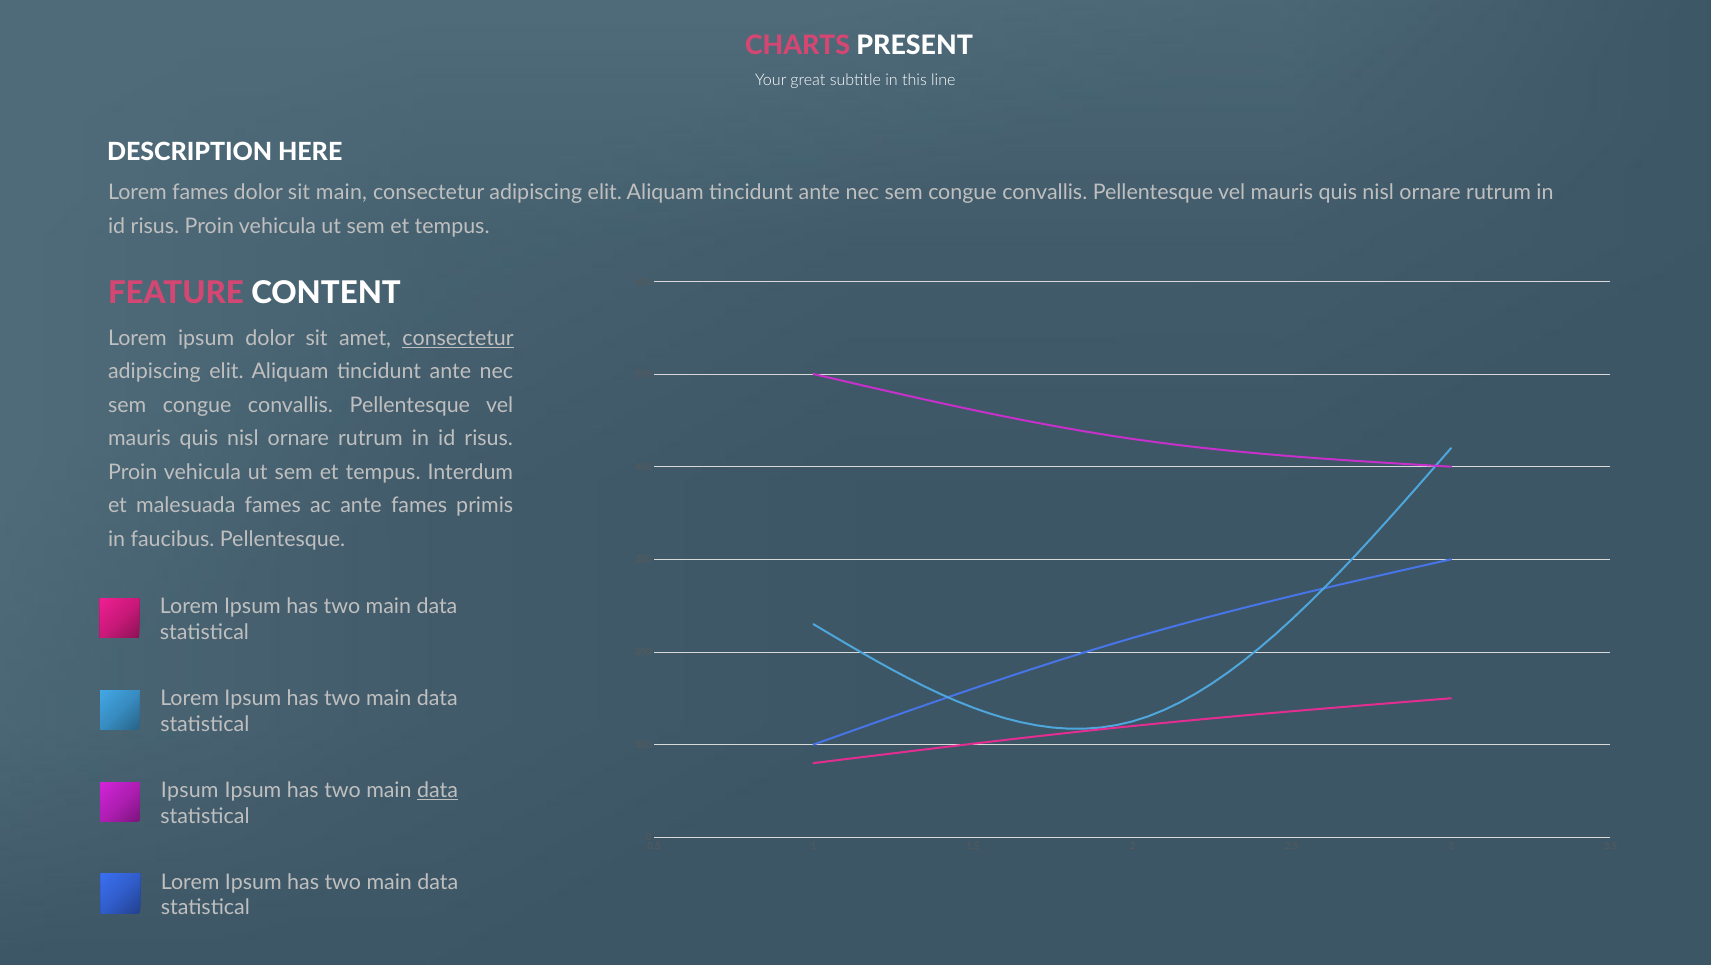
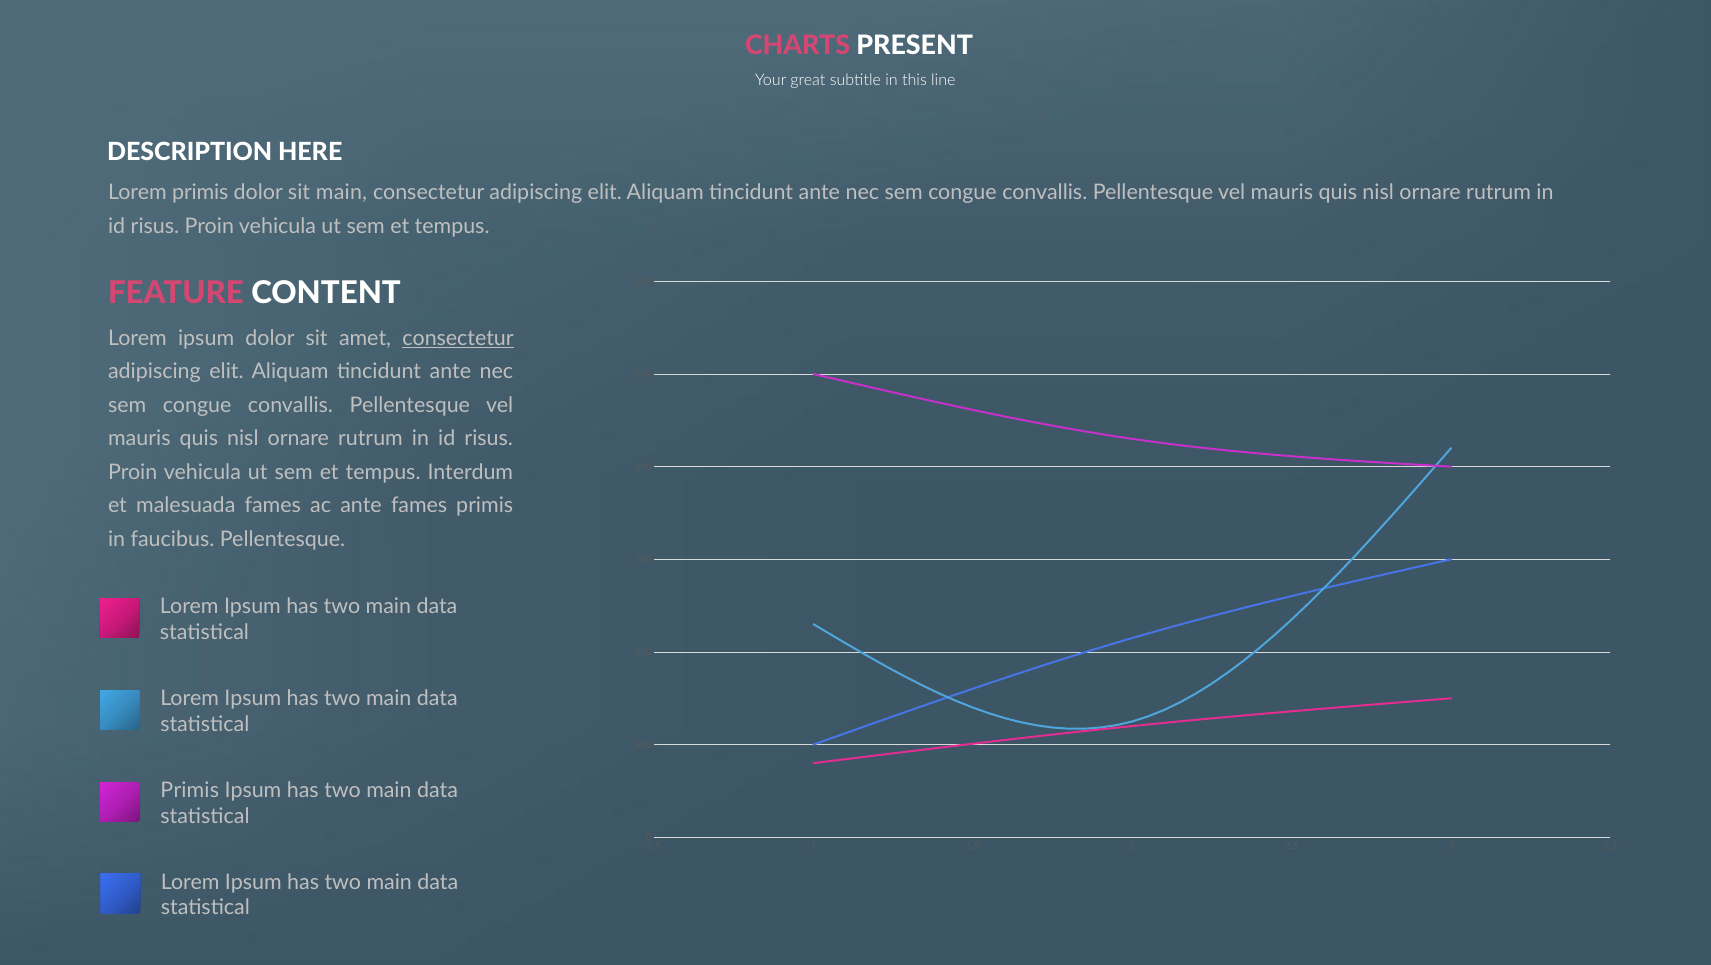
Lorem fames: fames -> primis (200, 193)
Ipsum: Ipsum -> Primis (190, 790)
data underline: present -> none (438, 790)
